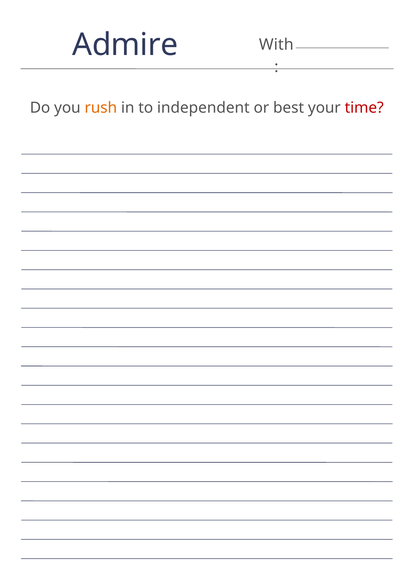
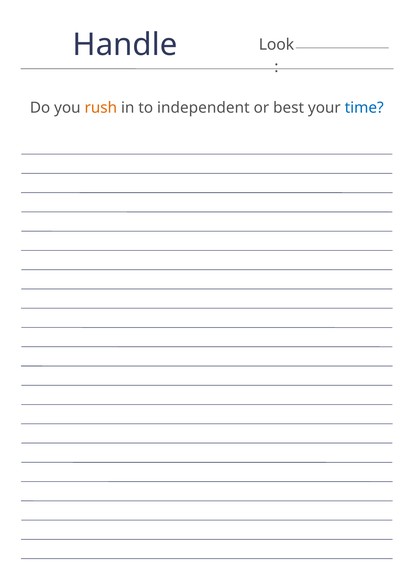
Admire: Admire -> Handle (125, 45)
With: With -> Look (276, 45)
time colour: red -> blue (364, 107)
